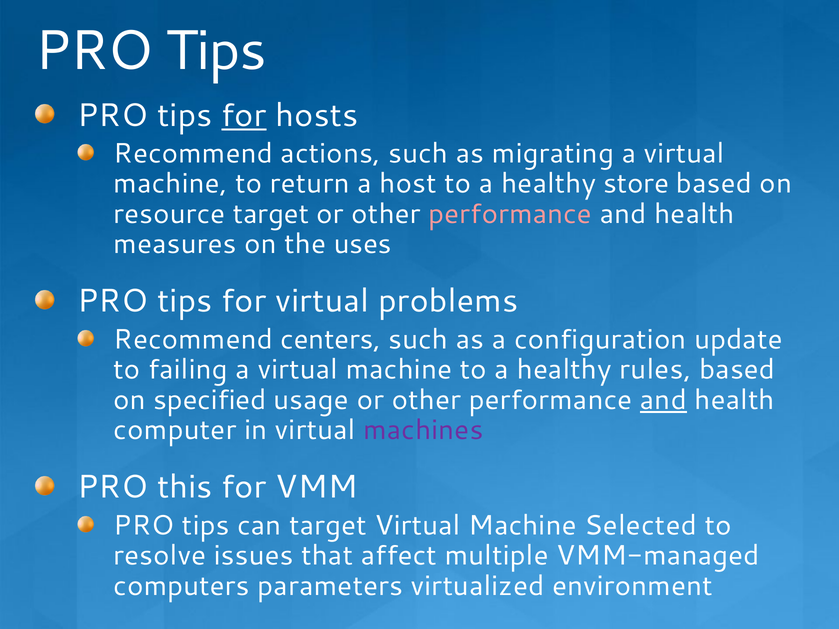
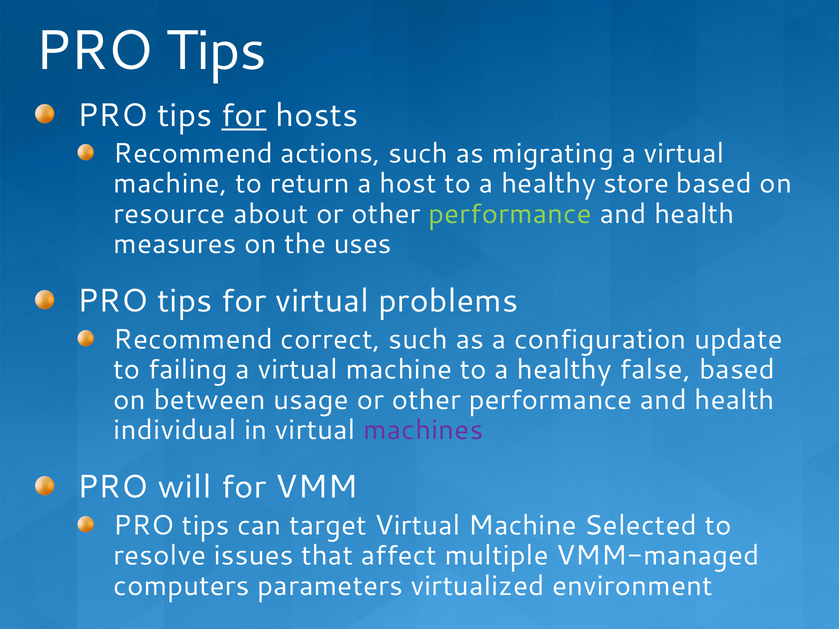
resource target: target -> about (271, 214)
performance colour: pink -> light green (510, 214)
centers: centers -> correct (331, 340)
rules: rules -> false (655, 370)
specified: specified -> between (210, 400)
and underline: present -> none (663, 400)
computer: computer -> individual (175, 430)
this: this -> will (185, 487)
